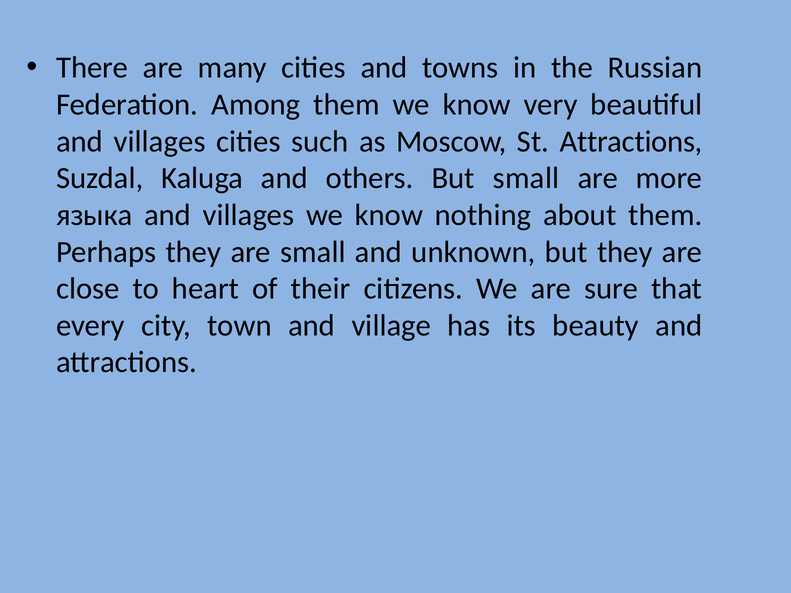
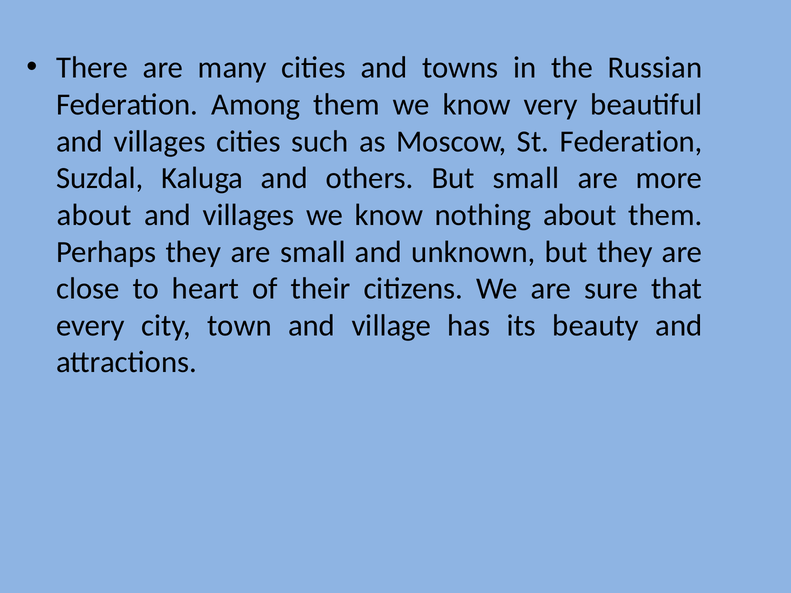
St Attractions: Attractions -> Federation (631, 141)
языка: языка -> about (94, 215)
